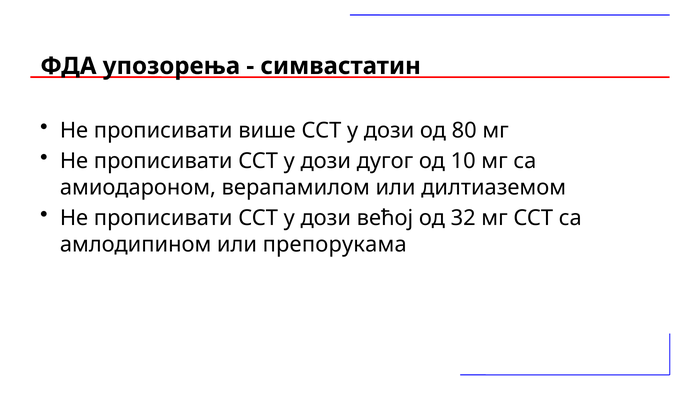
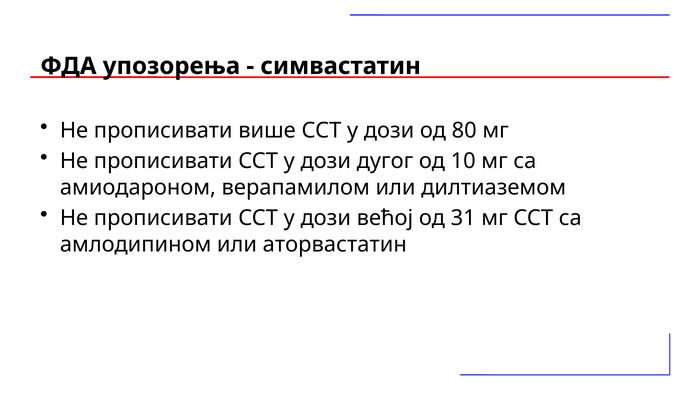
32: 32 -> 31 (463, 218)
препорукама: препорукама -> аторвастатин (335, 244)
